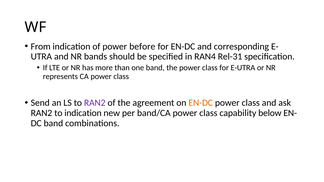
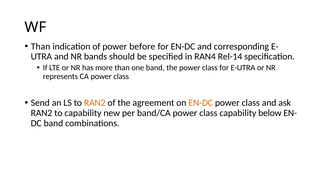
From: From -> Than (41, 46)
Rel-31: Rel-31 -> Rel-14 (230, 57)
RAN2 colour: purple -> orange (95, 103)
to indication: indication -> capability (83, 113)
